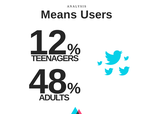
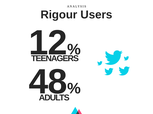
Means: Means -> Rigour (59, 15)
